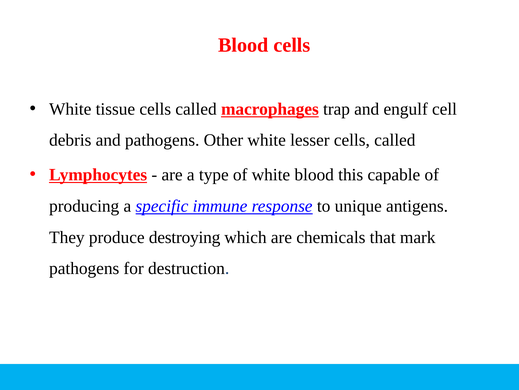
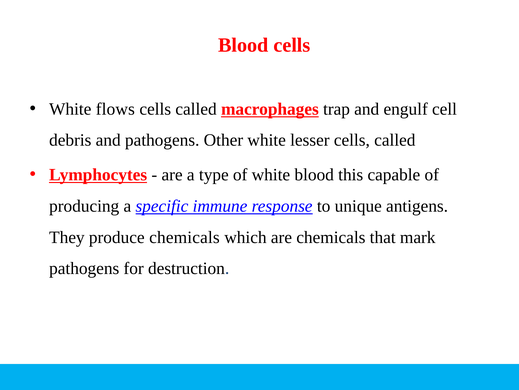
tissue: tissue -> flows (115, 109)
produce destroying: destroying -> chemicals (184, 237)
